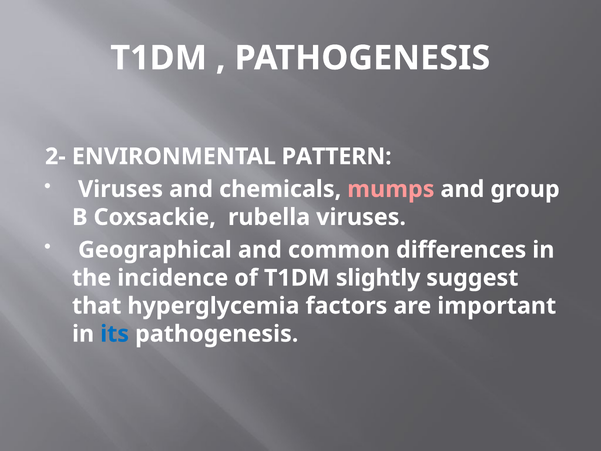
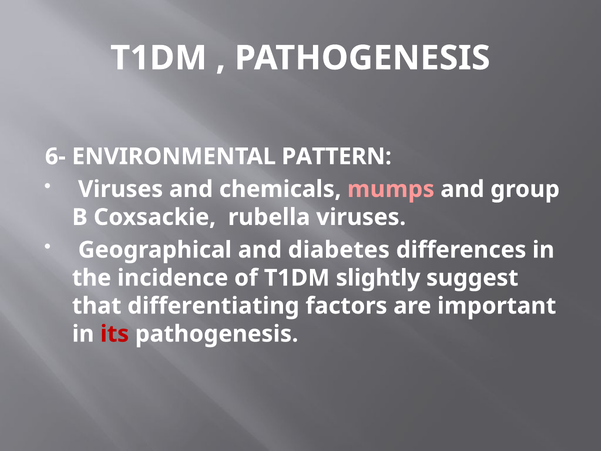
2-: 2- -> 6- (55, 156)
common: common -> diabetes (339, 250)
hyperglycemia: hyperglycemia -> differentiating (213, 306)
its colour: blue -> red (115, 334)
